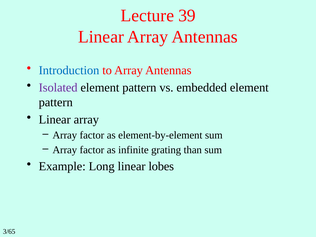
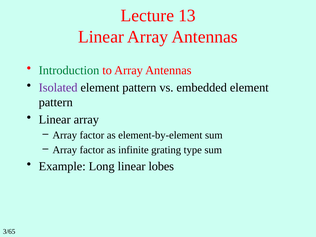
39: 39 -> 13 (187, 16)
Introduction colour: blue -> green (69, 70)
than: than -> type (193, 150)
